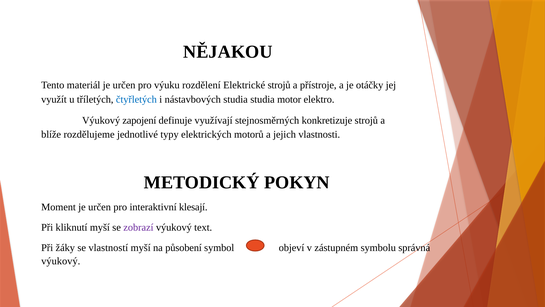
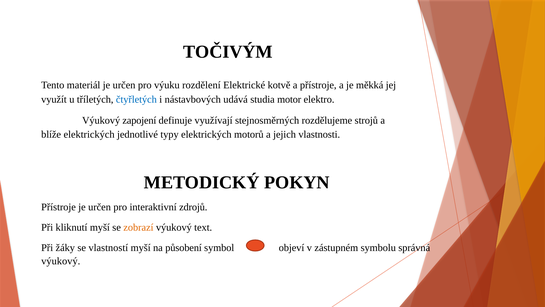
NĚJAKOU: NĚJAKOU -> TOČIVÝM (228, 52)
Elektrické strojů: strojů -> kotvě (279, 85)
otáčky: otáčky -> měkká (370, 85)
nástavbových studia: studia -> udává (236, 99)
konkretizuje: konkretizuje -> rozdělujeme (327, 120)
blíže rozdělujeme: rozdělujeme -> elektrických (89, 134)
Moment: Moment -> Přístroje (59, 207)
klesají: klesají -> zdrojů (193, 207)
zobrazí colour: purple -> orange (138, 227)
